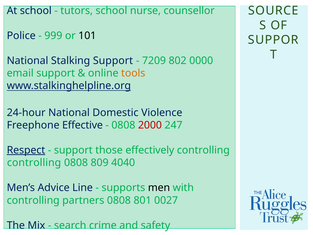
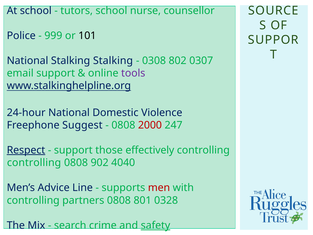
Stalking Support: Support -> Stalking (113, 61)
7209: 7209 -> 0308 (154, 61)
0000: 0000 -> 0307 (201, 61)
tools colour: orange -> purple (133, 73)
Effective: Effective -> Suggest (82, 125)
809: 809 -> 902 (100, 163)
men colour: black -> red (159, 188)
0027: 0027 -> 0328 (166, 200)
safety underline: none -> present (155, 225)
